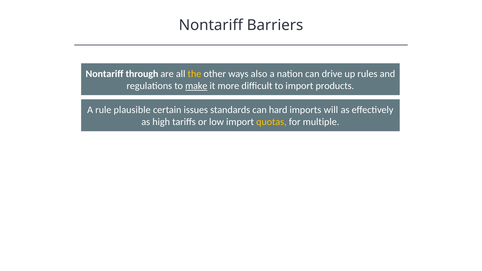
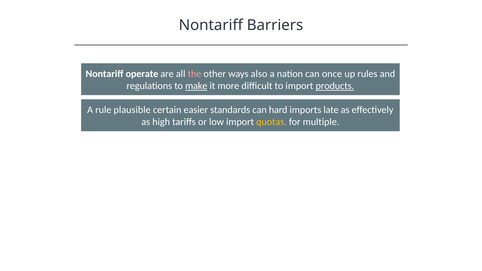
through: through -> operate (142, 74)
the colour: yellow -> pink (194, 74)
drive: drive -> once (332, 74)
products underline: none -> present (335, 86)
issues: issues -> easier (196, 110)
will: will -> late (331, 110)
